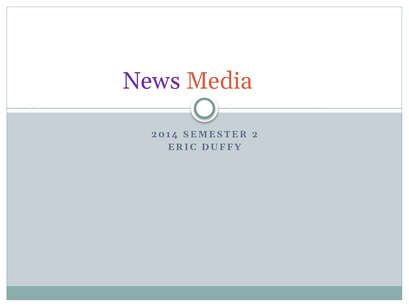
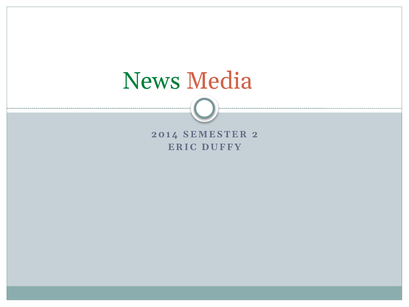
News colour: purple -> green (152, 81)
